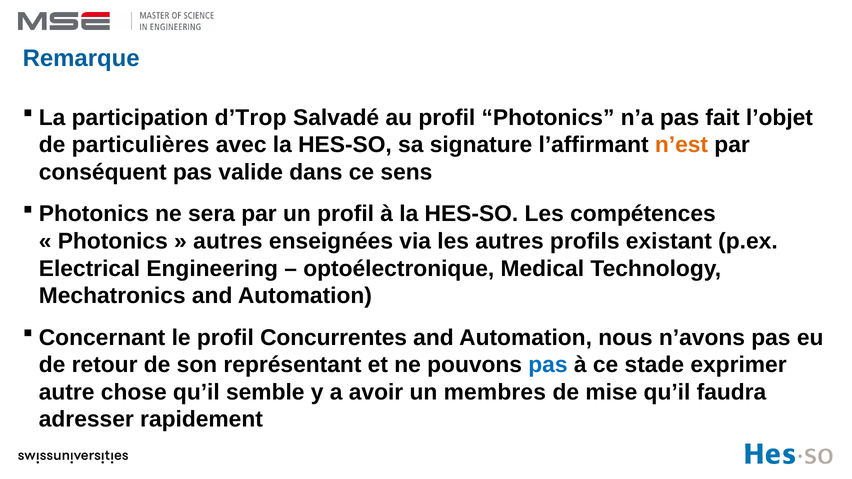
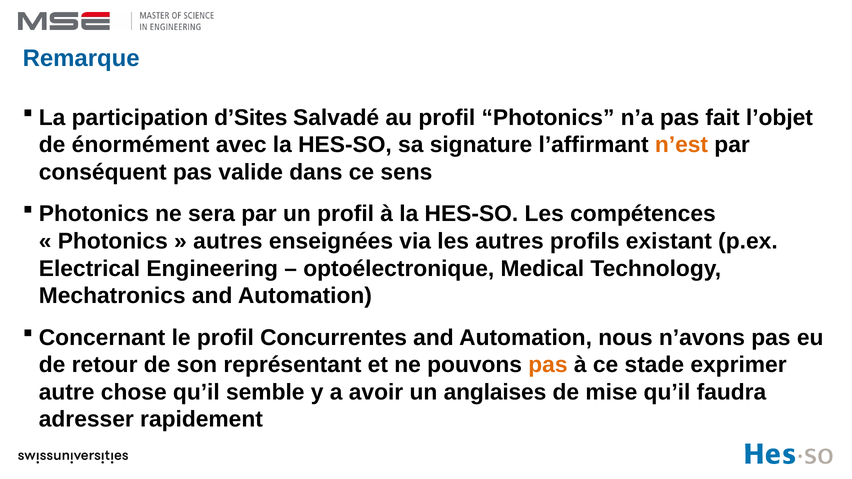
d’Trop: d’Trop -> d’Sites (251, 118)
particulières: particulières -> énormément (141, 145)
pas colour: blue -> orange (548, 365)
membres: membres -> anglaises (495, 392)
